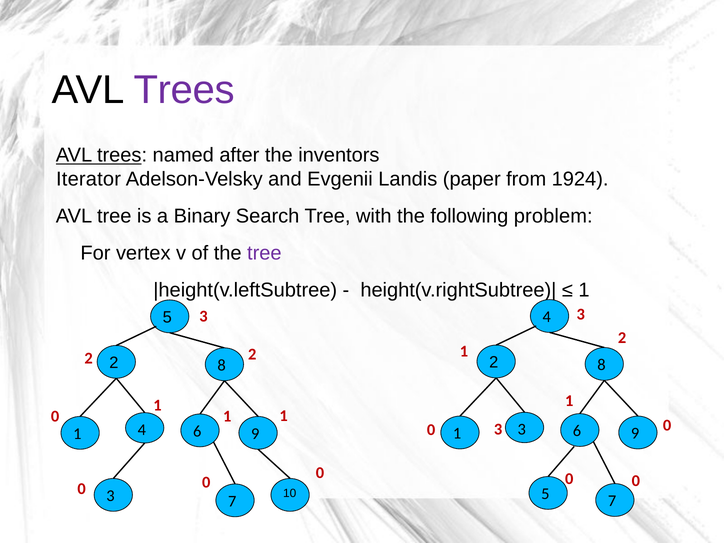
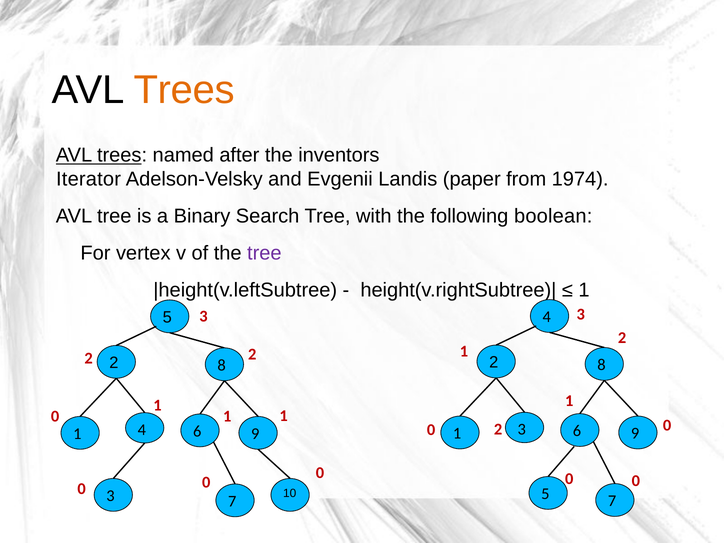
Trees colour: purple -> orange (184, 90)
1924: 1924 -> 1974 (580, 179)
problem: problem -> boolean (553, 216)
0 3: 3 -> 2 (498, 429)
